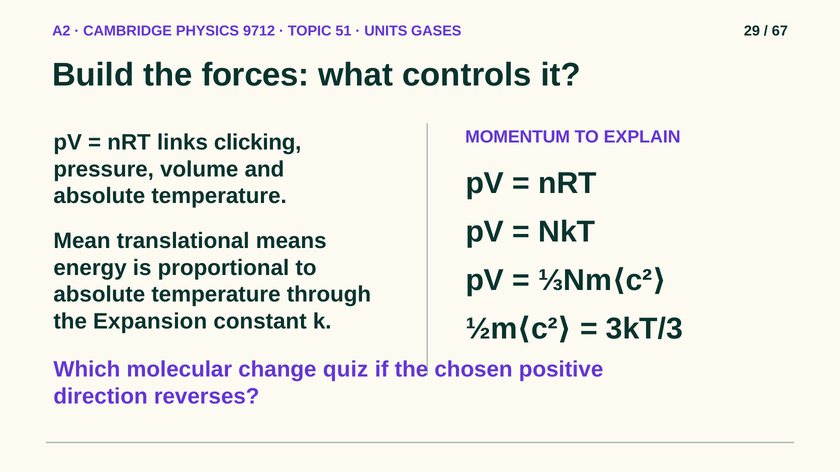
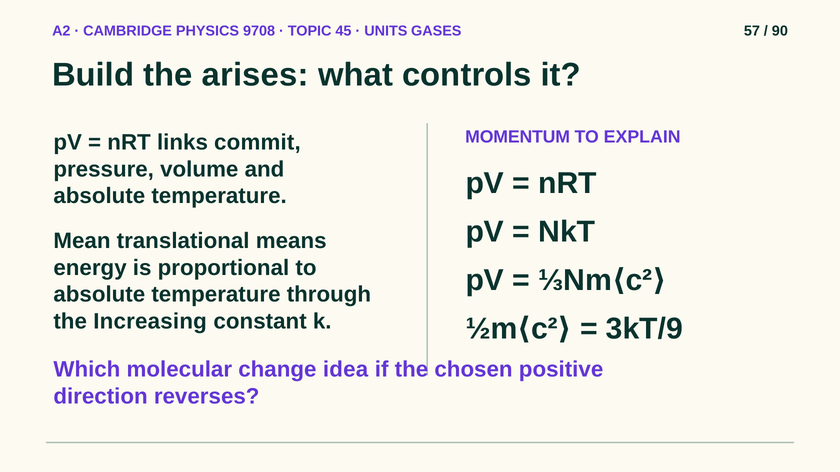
9712: 9712 -> 9708 (259, 31)
51: 51 -> 45 (343, 31)
29: 29 -> 57 (752, 31)
67: 67 -> 90 (780, 31)
forces: forces -> arises (255, 75)
clicking: clicking -> commit (257, 143)
Expansion: Expansion -> Increasing (150, 322)
3kT/3: 3kT/3 -> 3kT/9 (644, 329)
quiz: quiz -> idea (346, 370)
